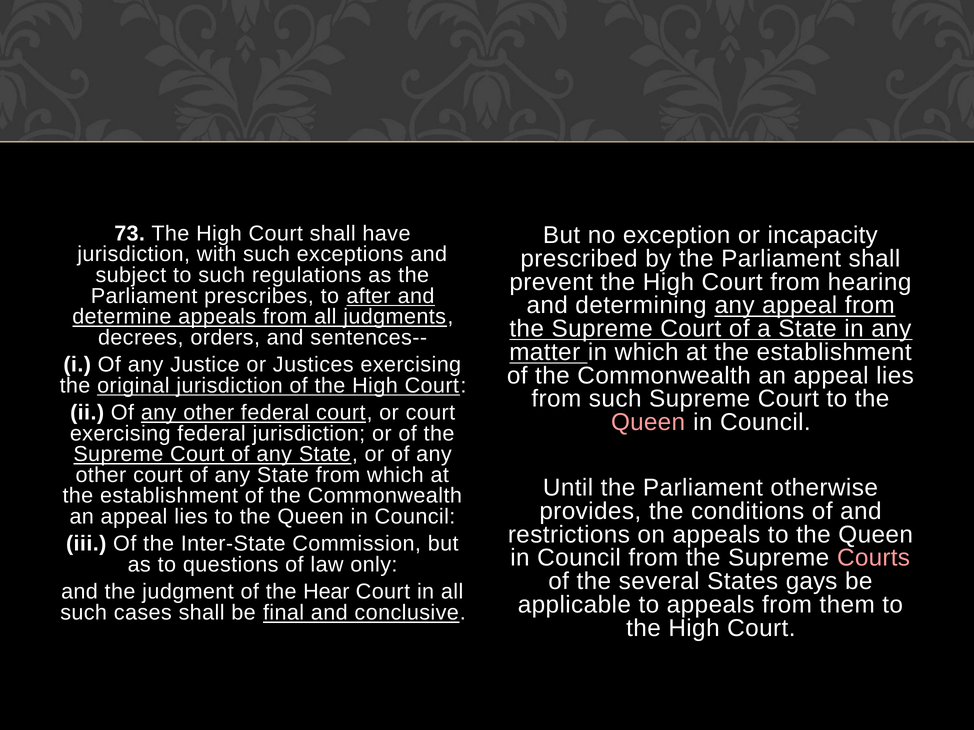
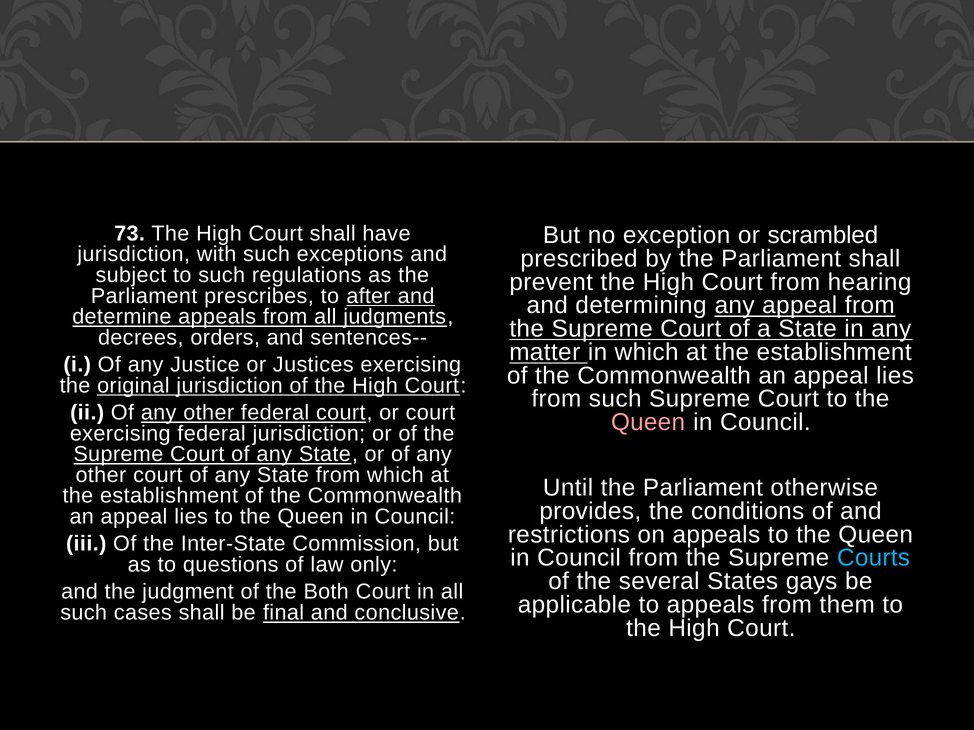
incapacity: incapacity -> scrambled (823, 235)
Courts colour: pink -> light blue (874, 558)
Hear: Hear -> Both (326, 592)
